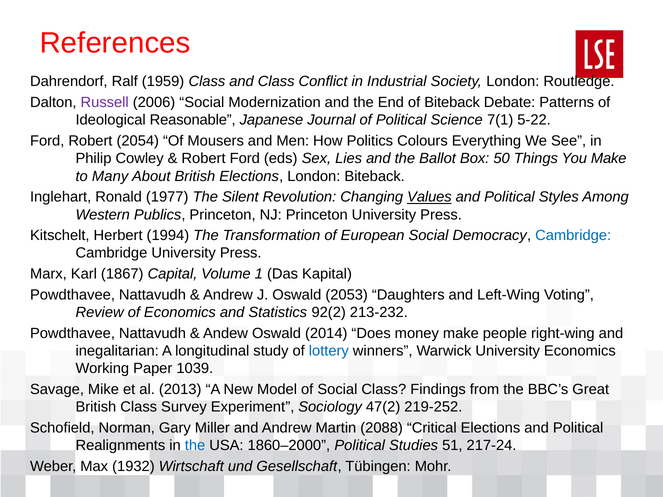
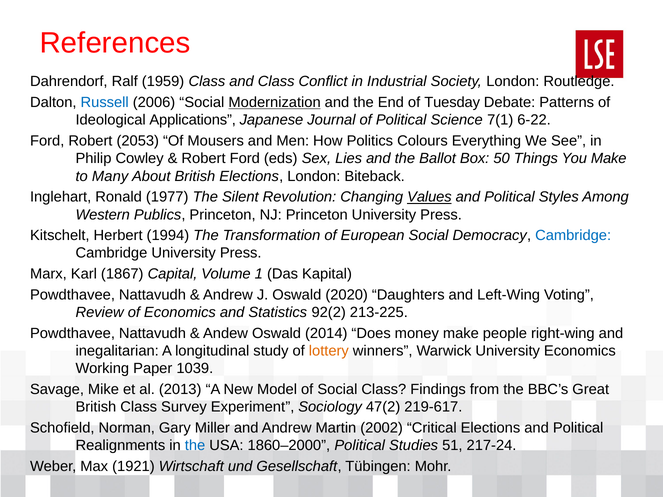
Russell colour: purple -> blue (105, 102)
Modernization underline: none -> present (275, 102)
of Biteback: Biteback -> Tuesday (452, 102)
Reasonable: Reasonable -> Applications (193, 120)
5-22: 5-22 -> 6-22 (534, 120)
2054: 2054 -> 2053 (138, 141)
2053: 2053 -> 2020 (347, 295)
213-232: 213-232 -> 213-225 (379, 313)
lottery colour: blue -> orange (329, 351)
219-252: 219-252 -> 219-617 (433, 407)
2088: 2088 -> 2002 (382, 428)
1932: 1932 -> 1921 (133, 466)
